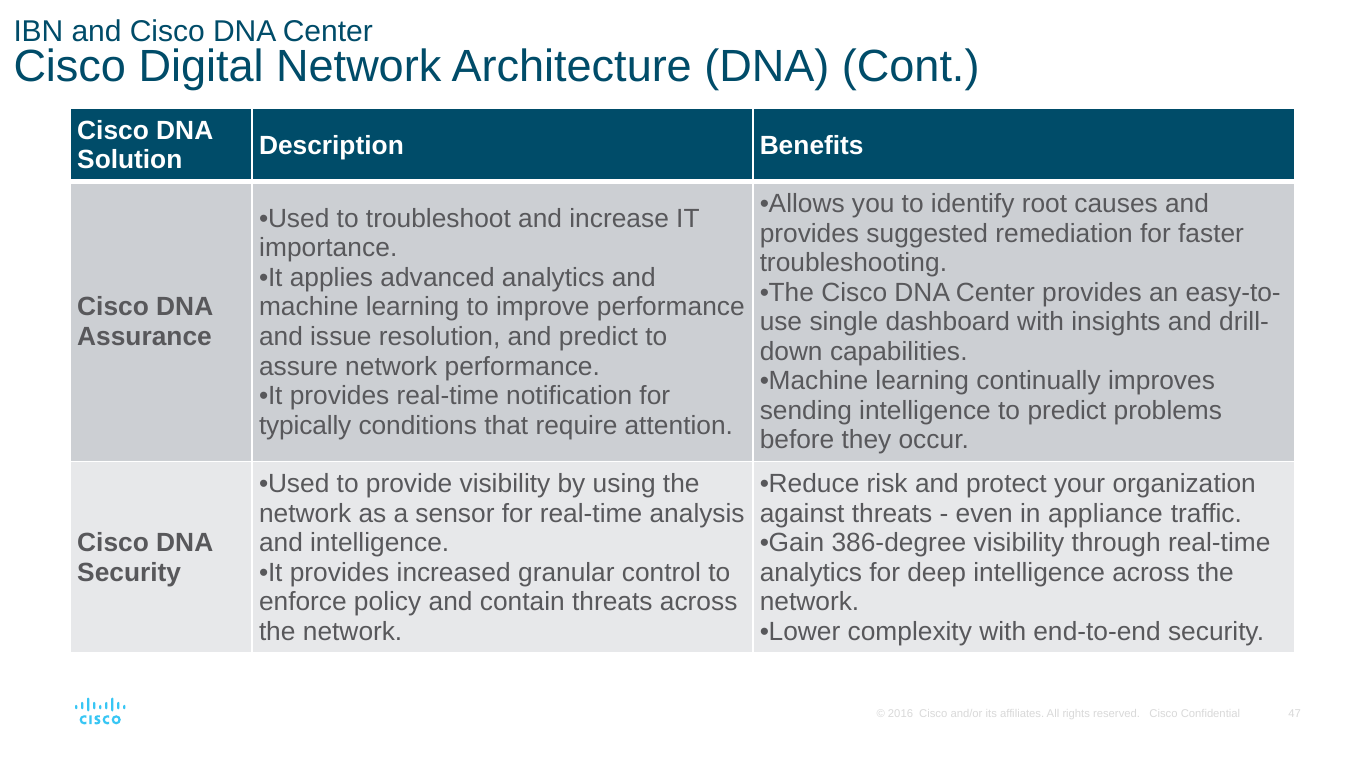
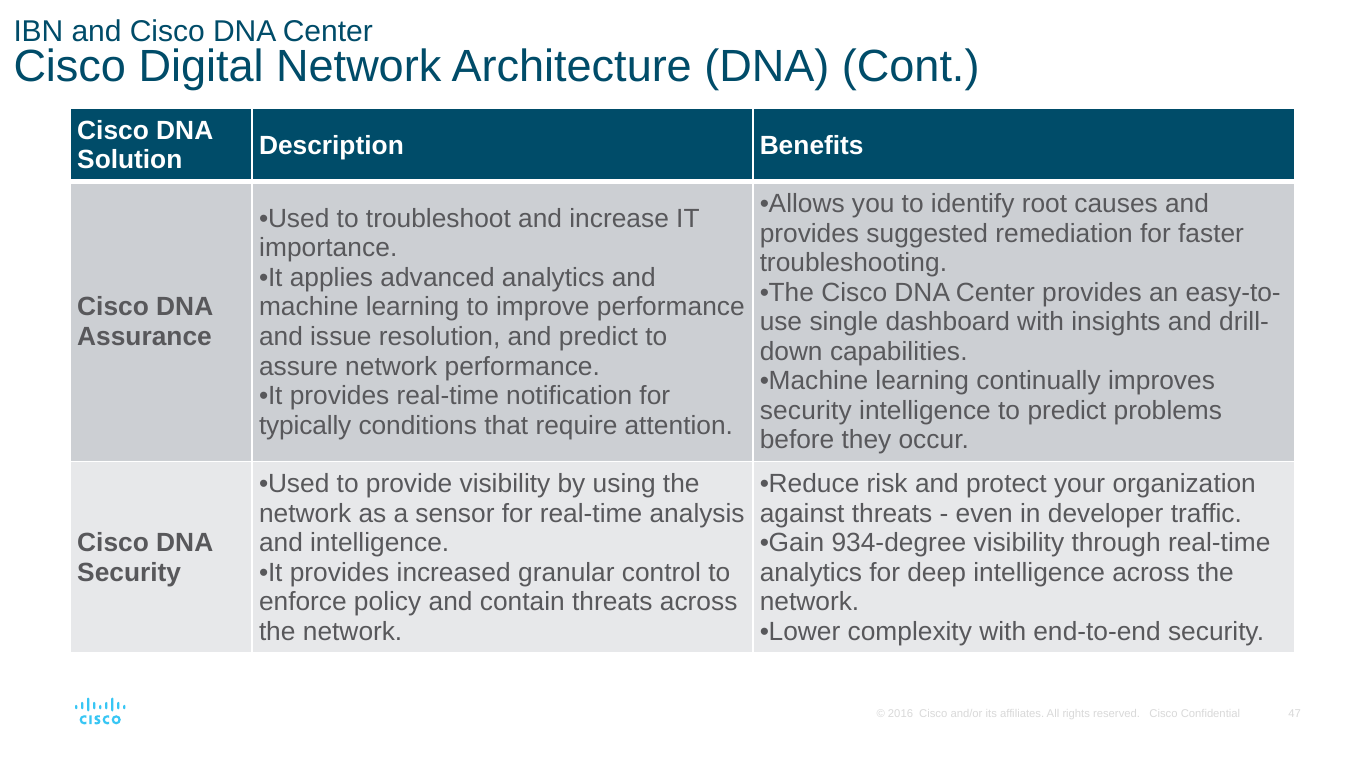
sending: sending -> security (806, 410)
appliance: appliance -> developer (1106, 513)
386-degree: 386-degree -> 934-degree (899, 543)
